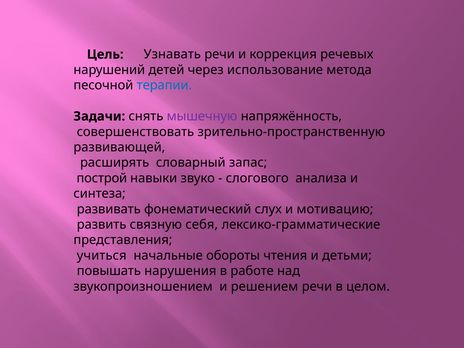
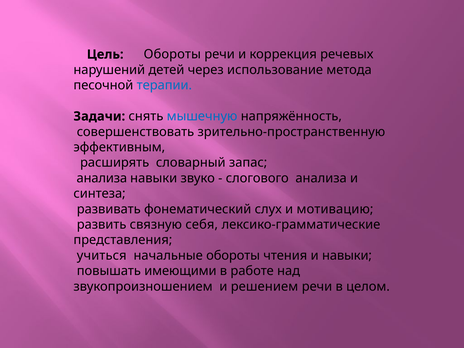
Цель Узнавать: Узнавать -> Обороты (172, 54)
мышечную colour: purple -> blue (202, 116)
развивающей: развивающей -> эффективным (119, 147)
построй: построй -> анализа (102, 178)
и детьми: детьми -> навыки (347, 256)
нарушения: нарушения -> имеющими (180, 271)
